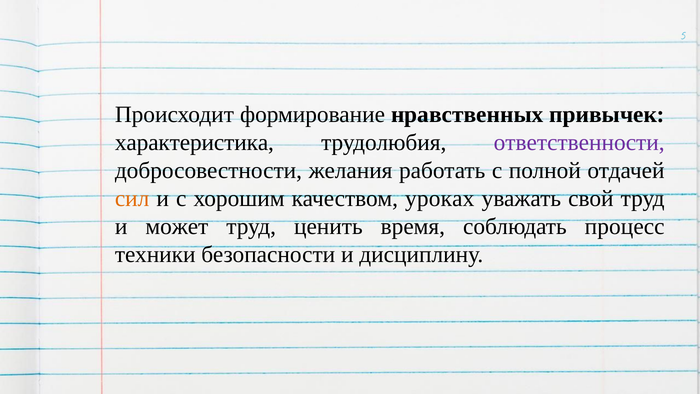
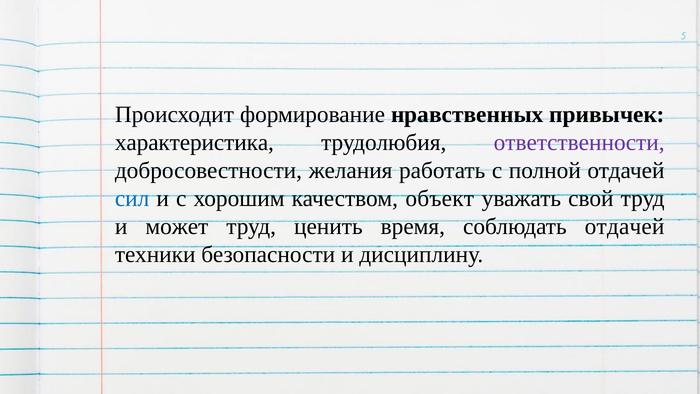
сил colour: orange -> blue (132, 198)
уроках: уроках -> объект (440, 198)
соблюдать процесс: процесс -> отдачей (625, 226)
